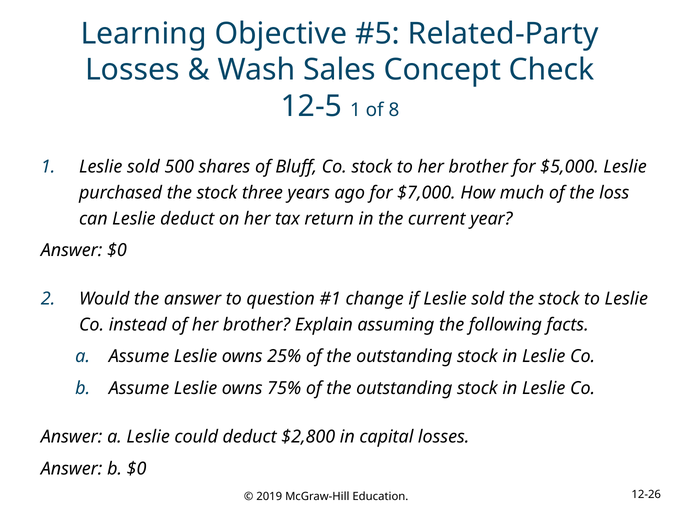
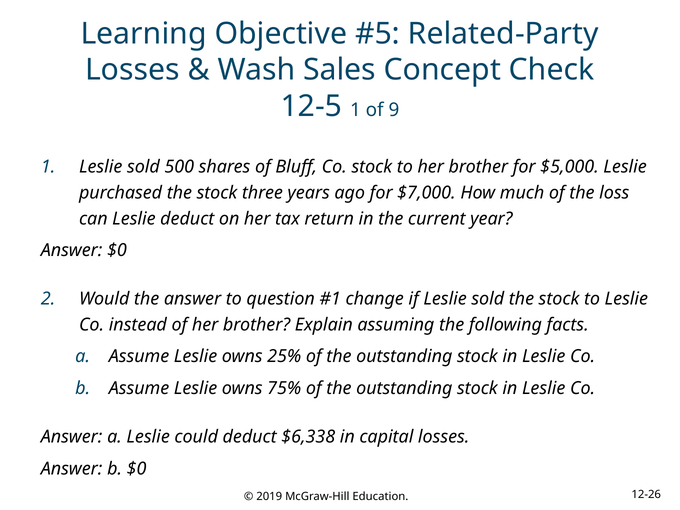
8: 8 -> 9 (394, 110)
$2,800: $2,800 -> $6,338 (308, 437)
